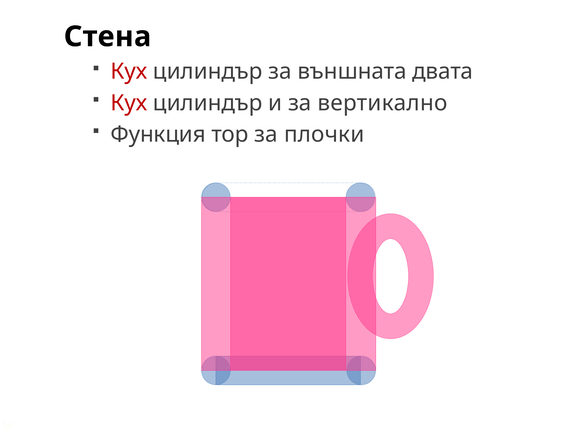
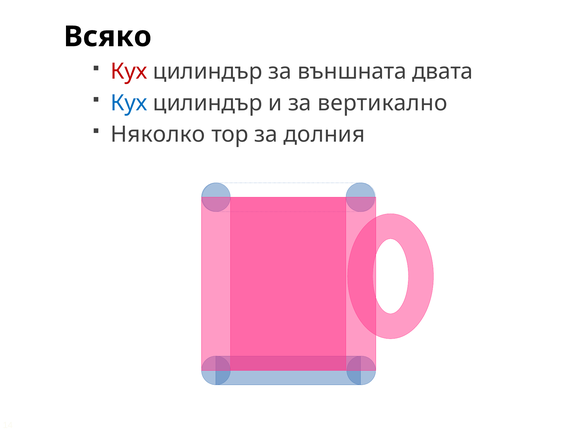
Стена: Стена -> Всяко (108, 37)
Кух colour: red -> blue (129, 103)
Функция: Функция -> Няколко (158, 135)
плочки: плочки -> долния (324, 135)
